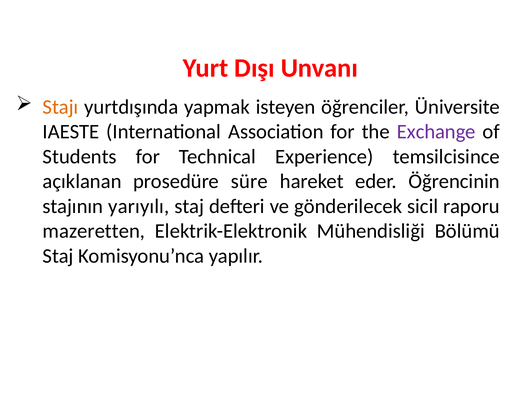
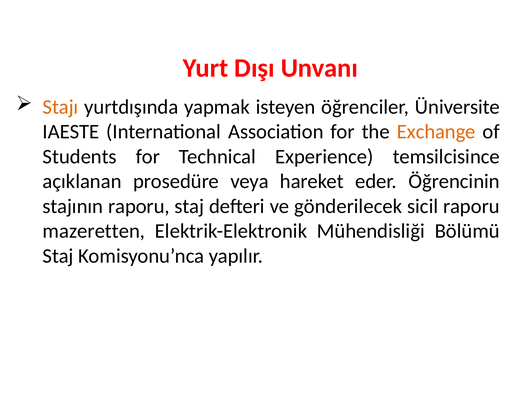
Exchange colour: purple -> orange (436, 132)
süre: süre -> veya (250, 181)
stajının yarıyılı: yarıyılı -> raporu (139, 206)
